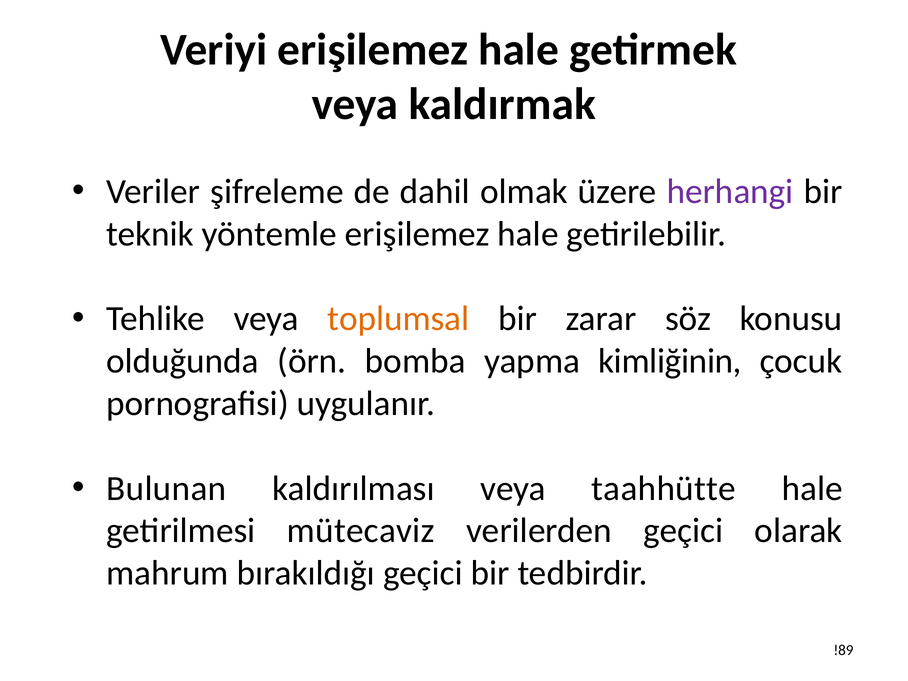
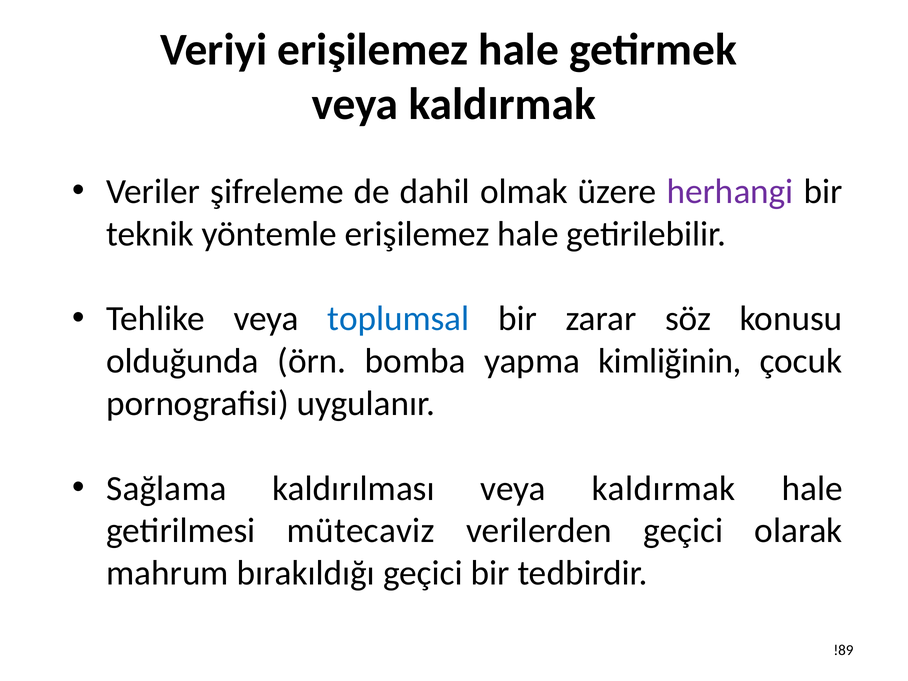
toplumsal colour: orange -> blue (398, 319)
Bulunan: Bulunan -> Sağlama (166, 488)
kaldırılması veya taahhütte: taahhütte -> kaldırmak (664, 488)
